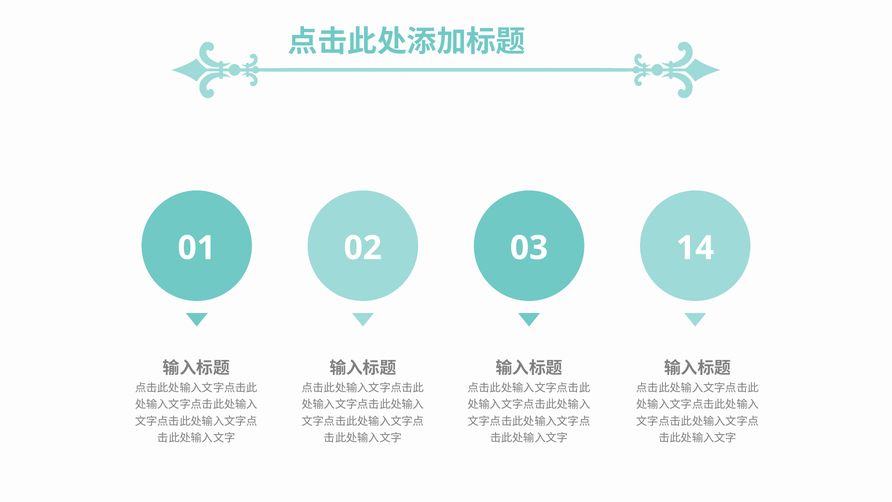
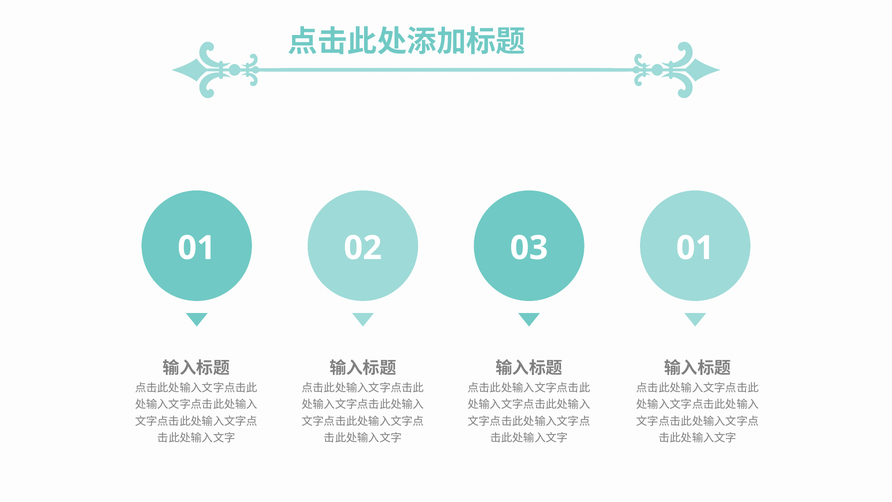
03 14: 14 -> 01 (695, 248)
